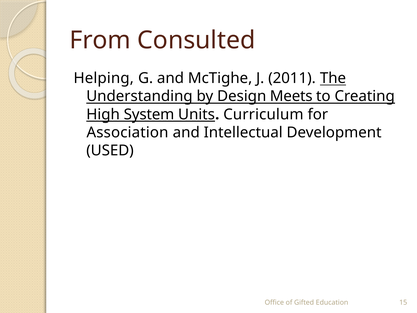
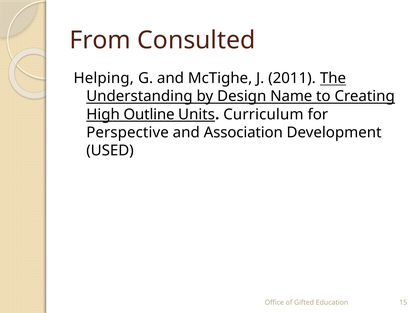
Meets: Meets -> Name (291, 96)
System: System -> Outline (149, 114)
Association: Association -> Perspective (128, 132)
Intellectual: Intellectual -> Association (243, 132)
